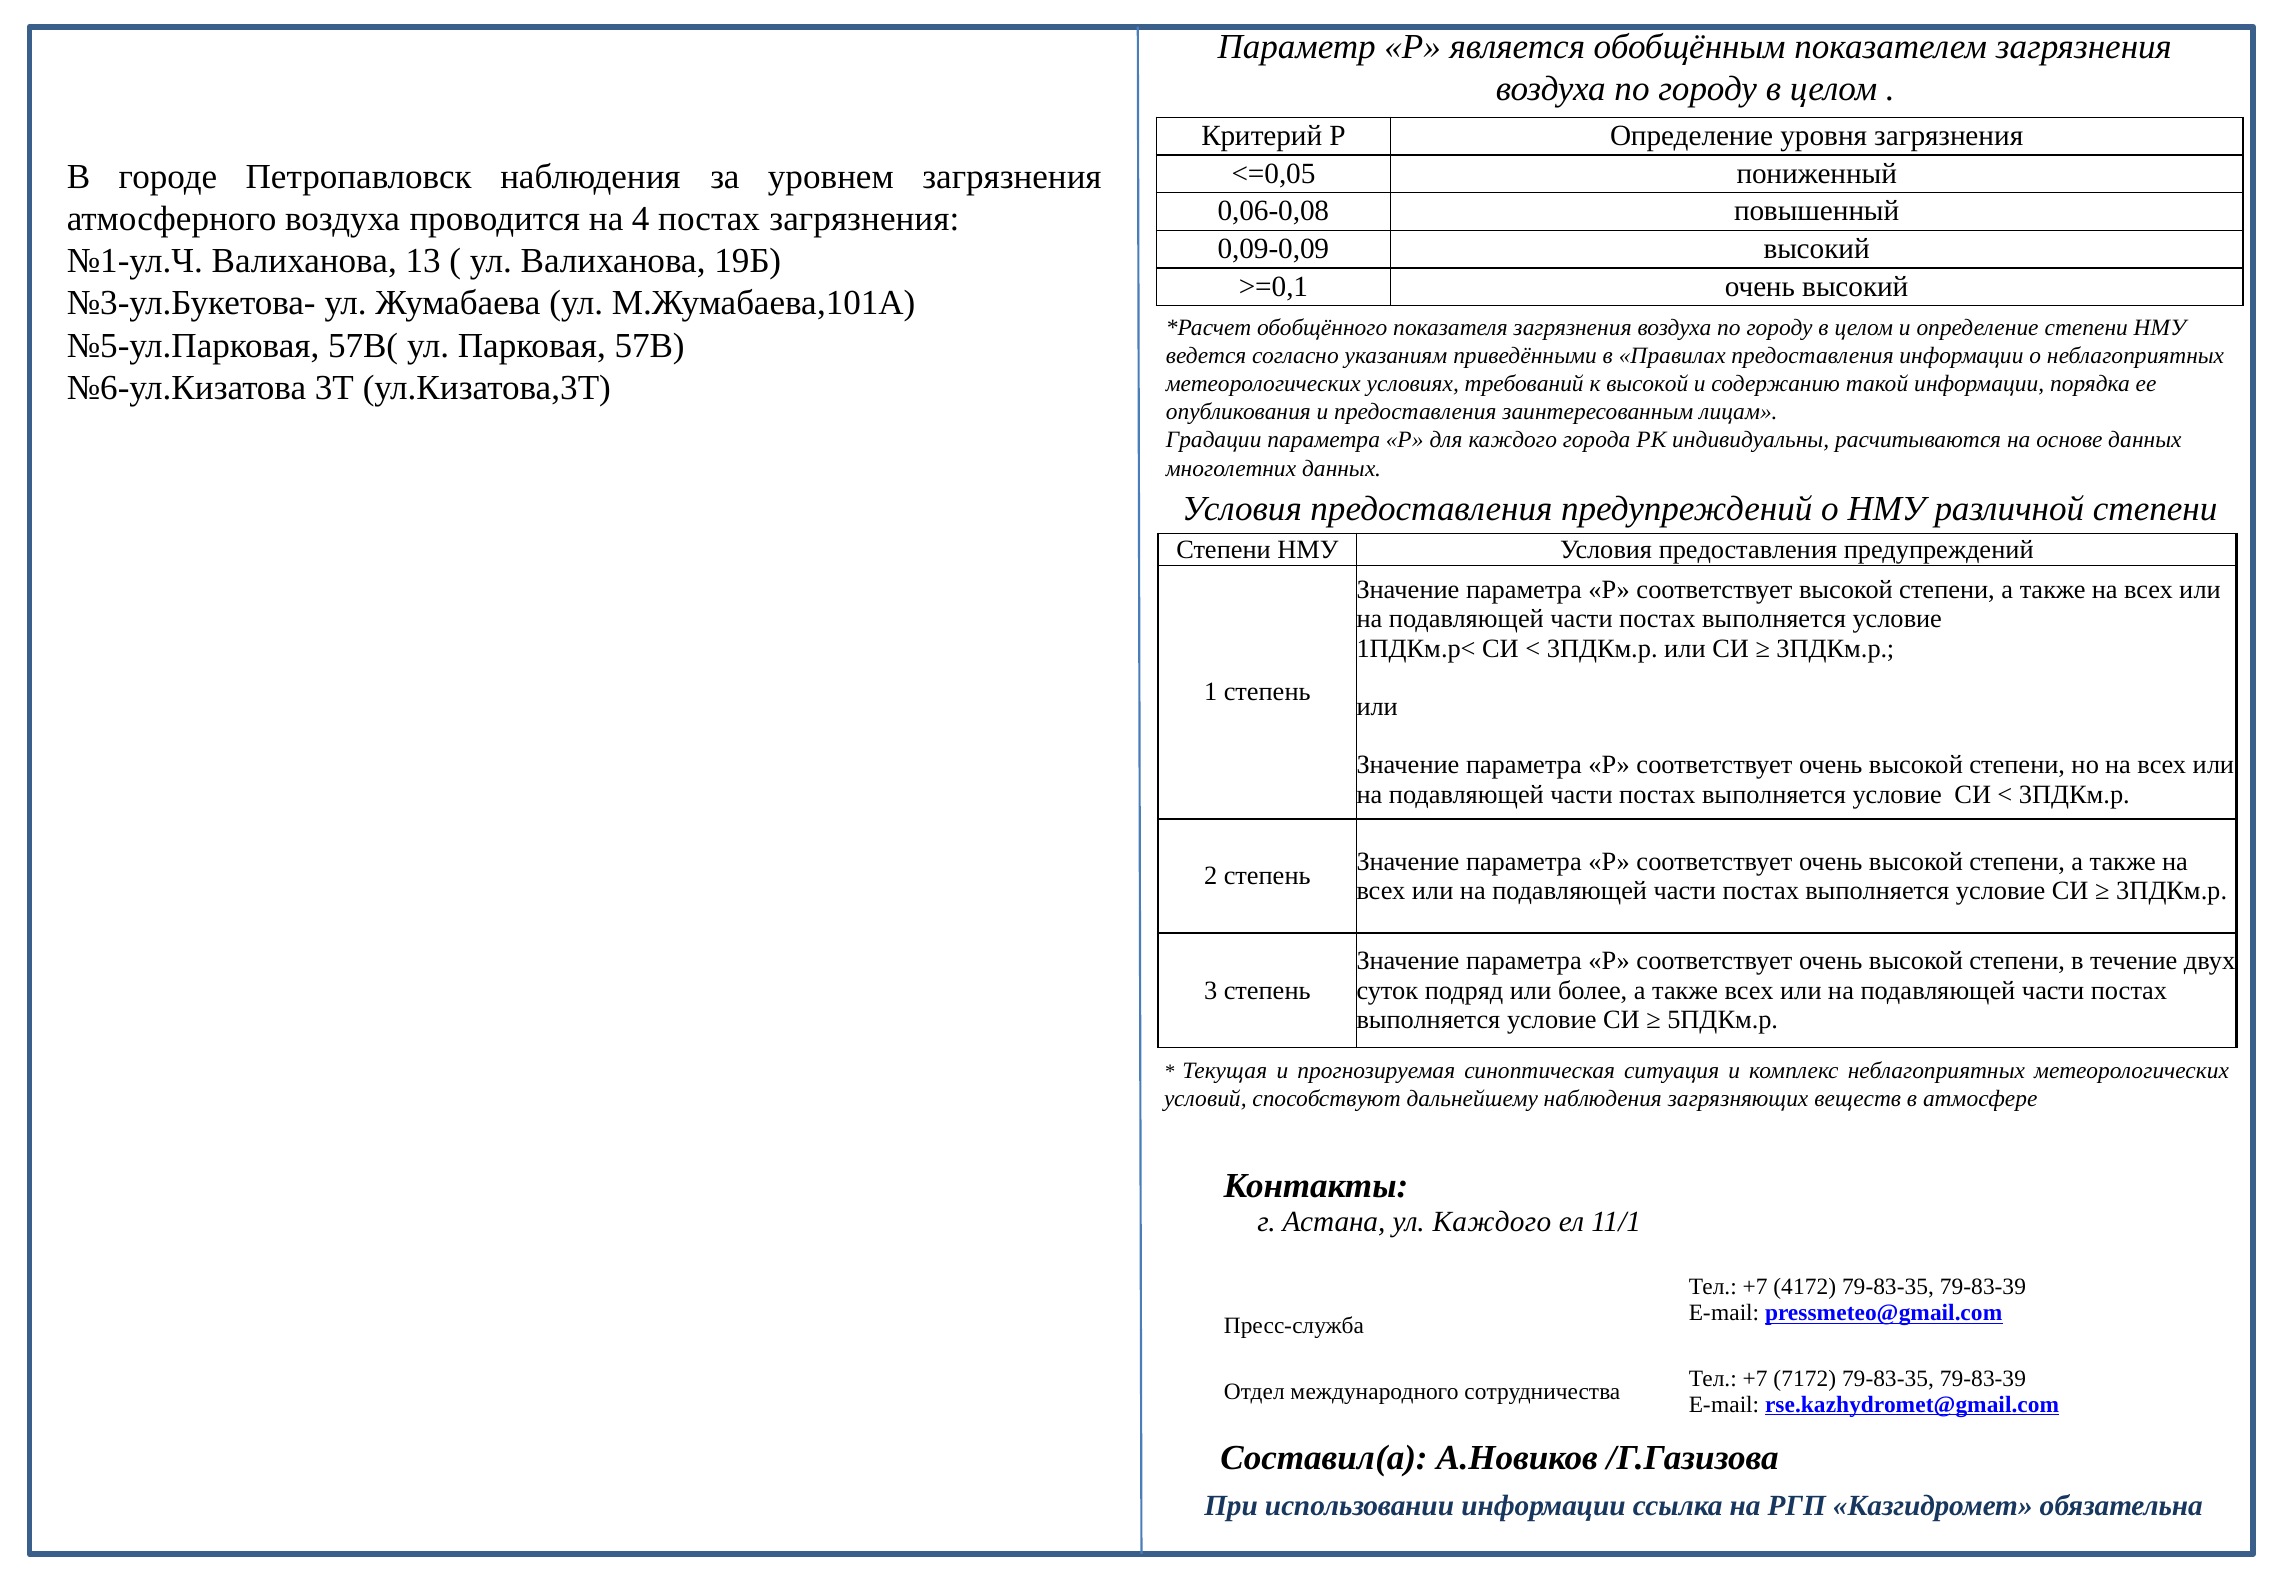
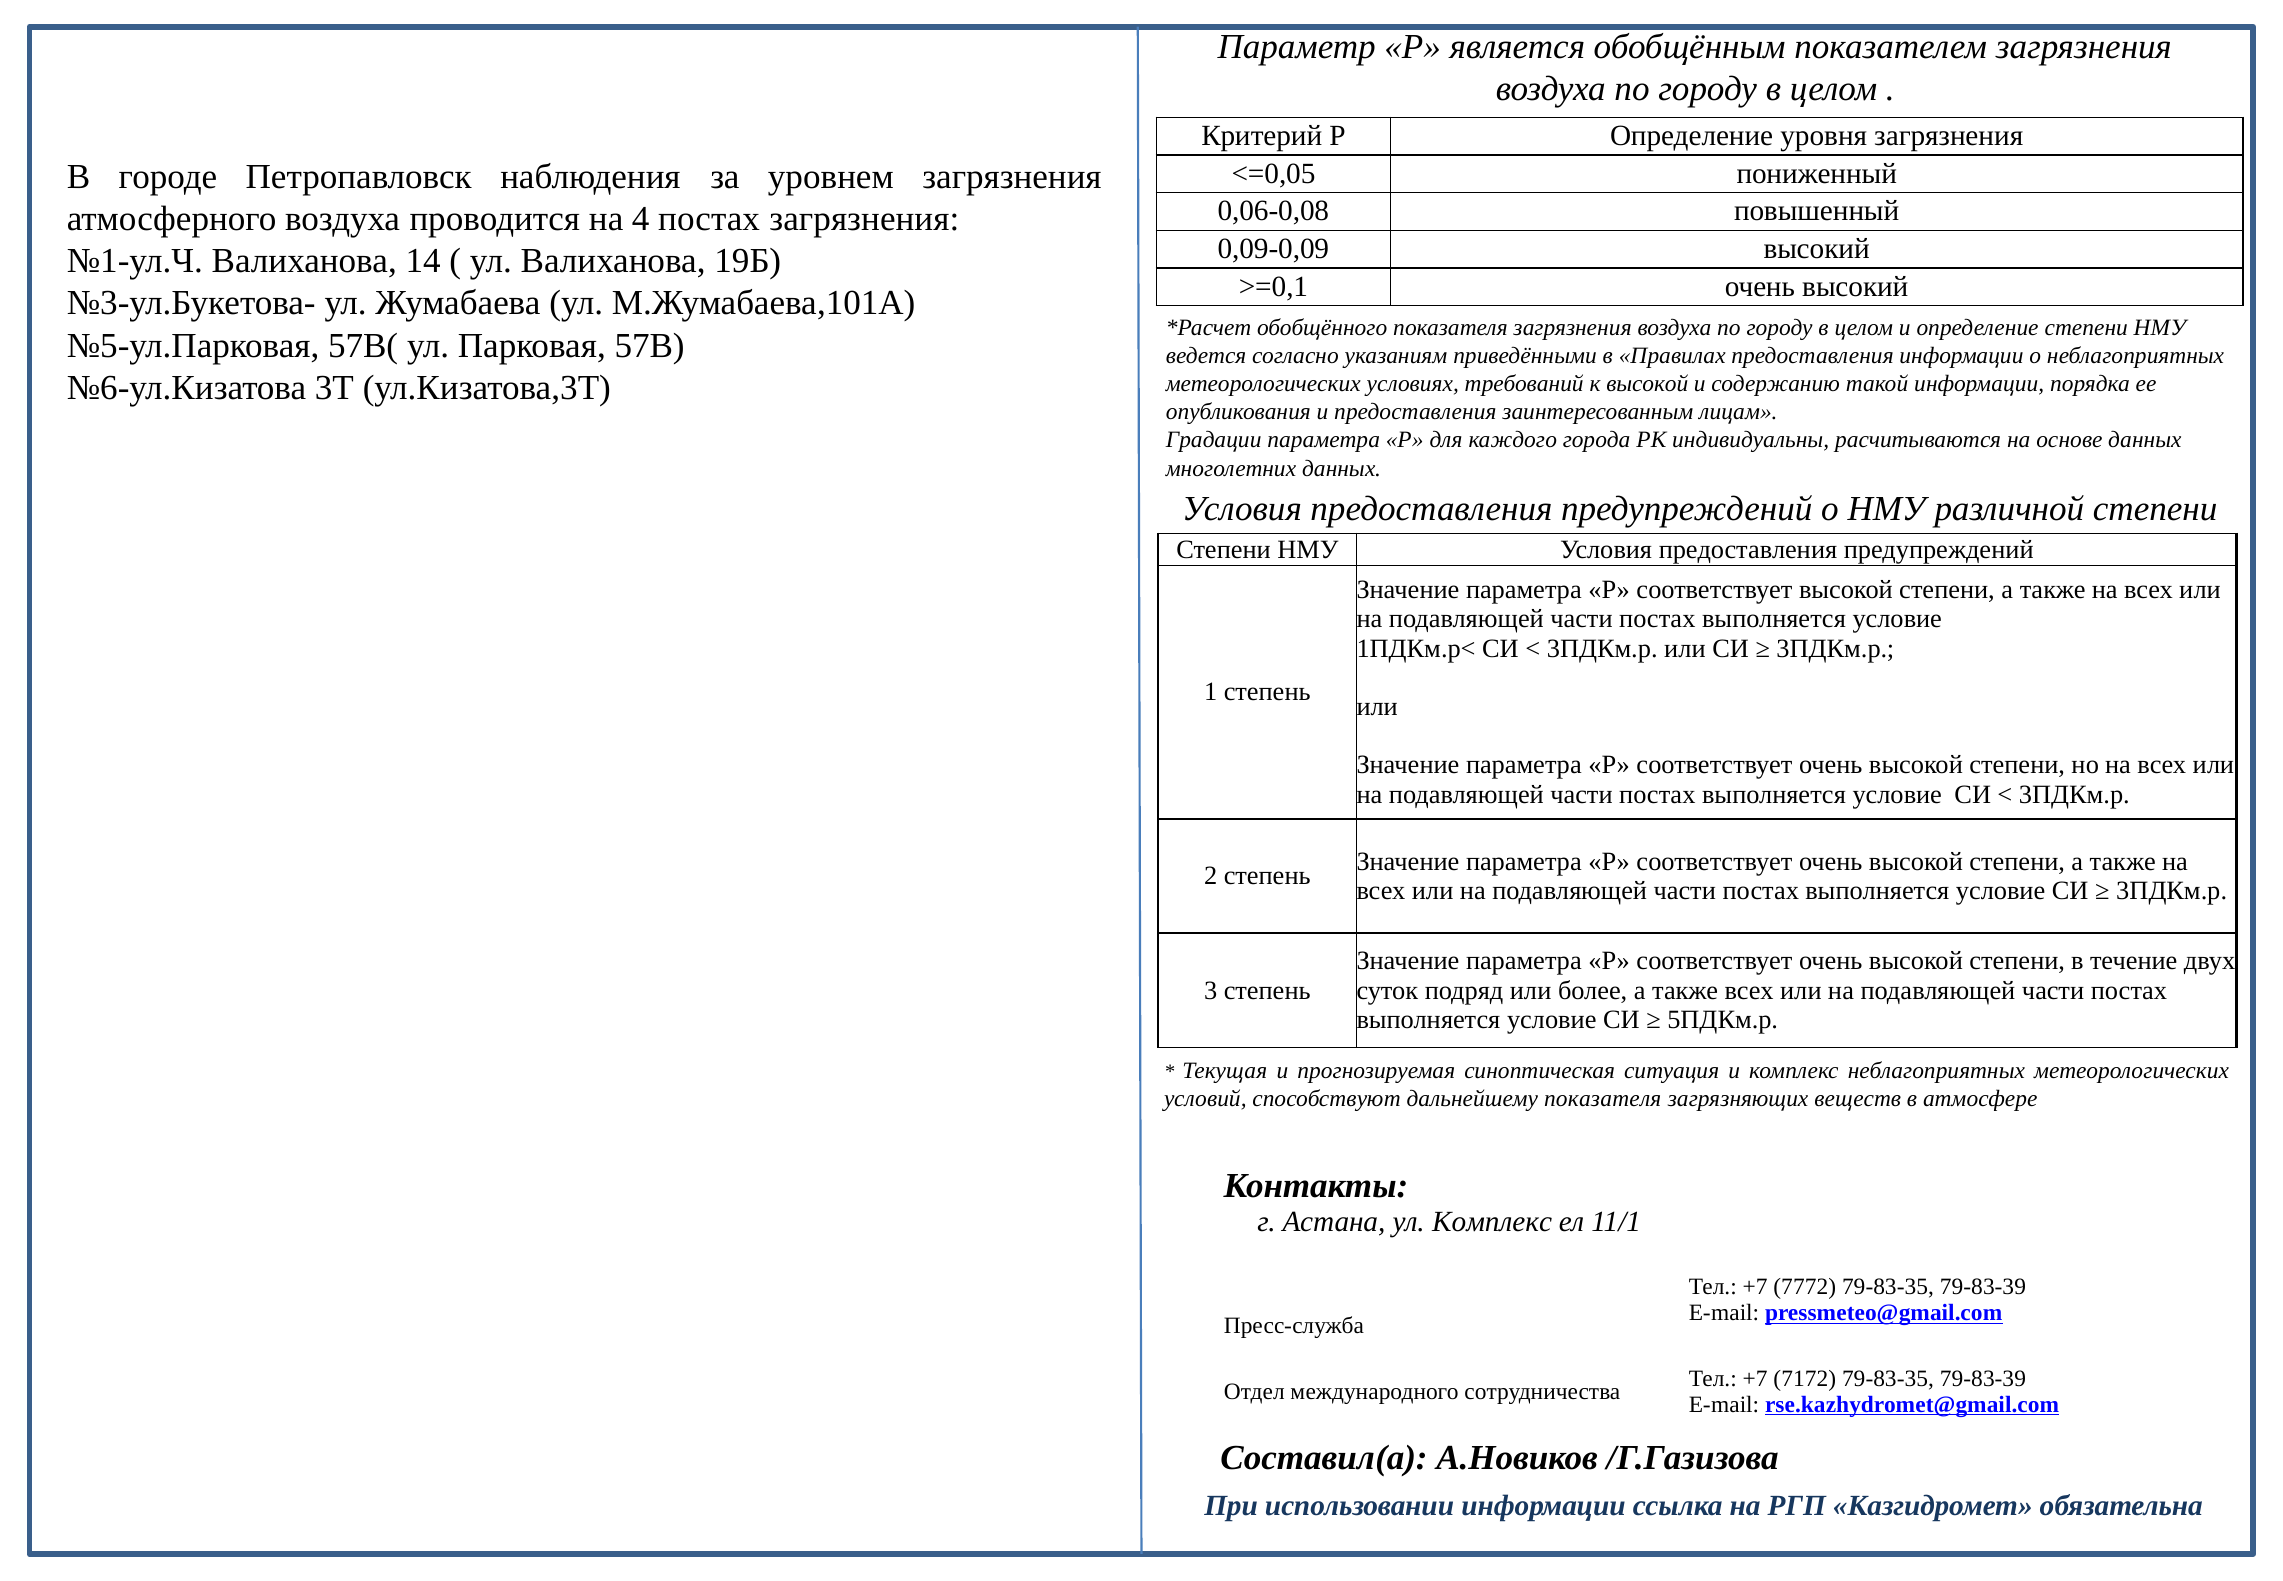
13: 13 -> 14 (423, 261)
дальнейшему наблюдения: наблюдения -> показателя (1603, 1098)
ул Каждого: Каждого -> Комплекс (1492, 1222)
4172: 4172 -> 7772 (1805, 1287)
